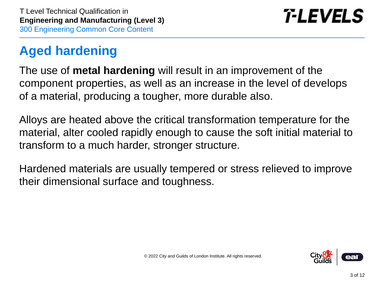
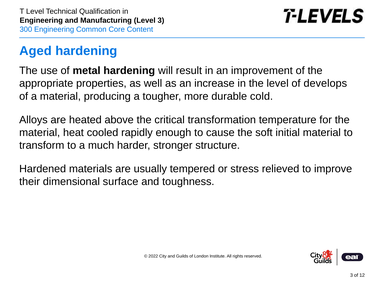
component: component -> appropriate (46, 83)
also: also -> cold (262, 96)
alter: alter -> heat (73, 133)
